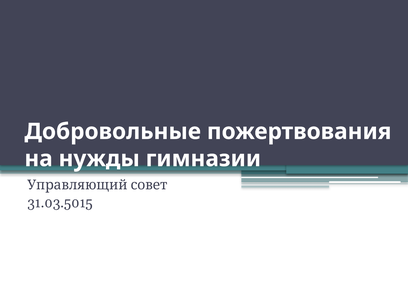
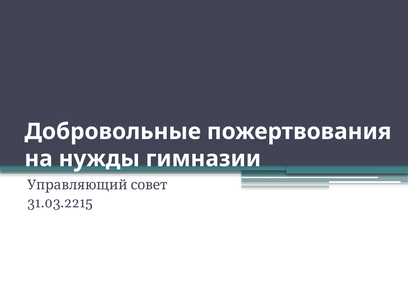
31.03.5015: 31.03.5015 -> 31.03.2215 (60, 203)
